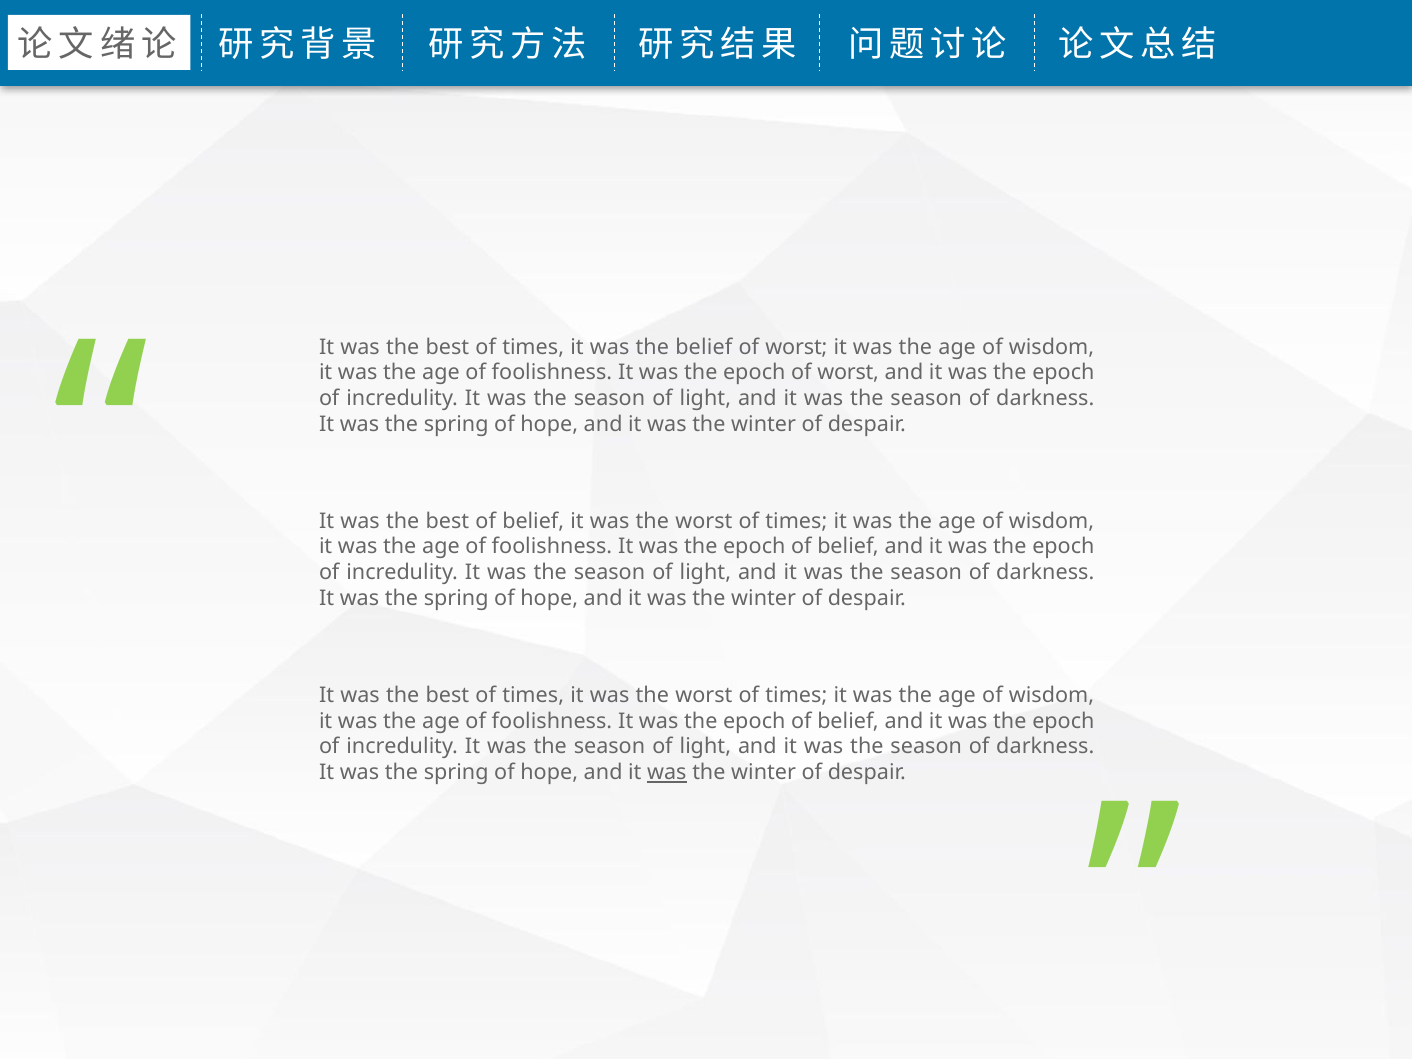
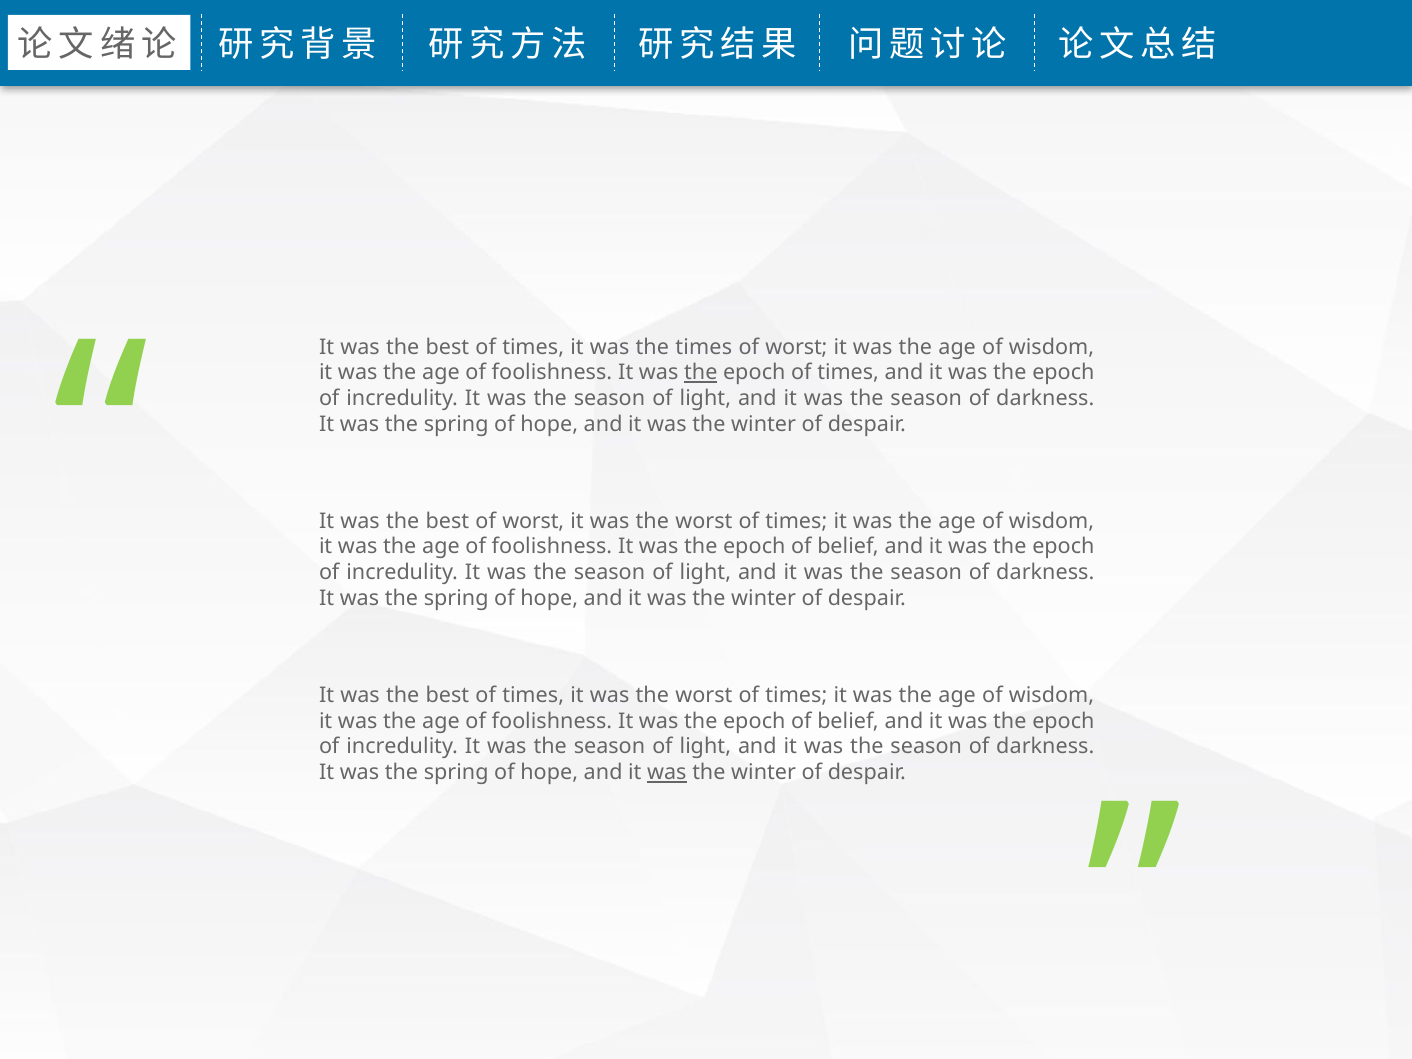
the belief: belief -> times (704, 347)
the underline: none -> present (701, 373)
epoch of worst: worst -> times (848, 373)
best of belief: belief -> worst (533, 521)
